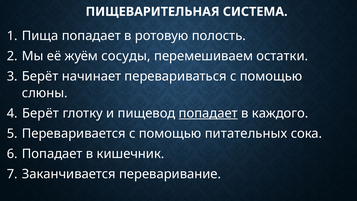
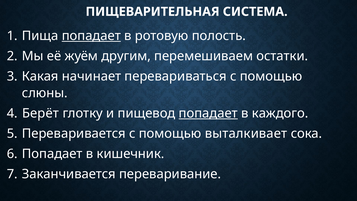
попадает underline: none -> present (91, 36)
сосуды: сосуды -> другим (126, 56)
Берёт: Берёт -> Какая (40, 76)
питательных: питательных -> выталкивает (246, 133)
